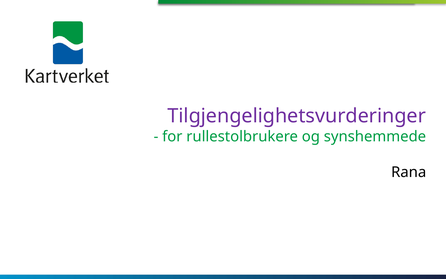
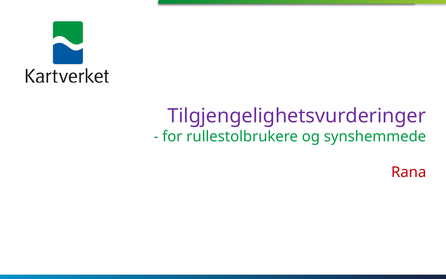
Rana colour: black -> red (409, 172)
